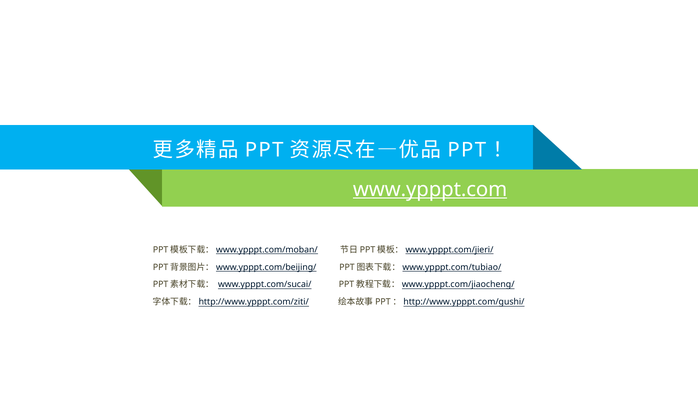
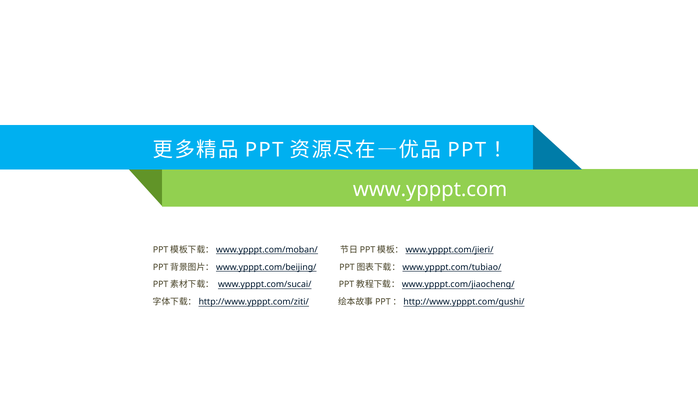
www.ypppt.com underline: present -> none (430, 189)
